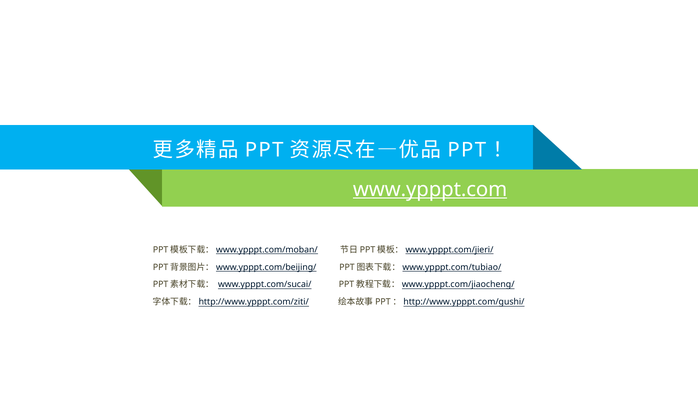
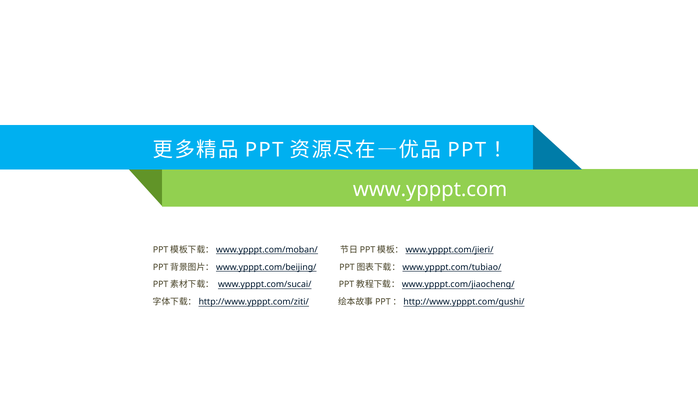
www.ypppt.com underline: present -> none (430, 189)
